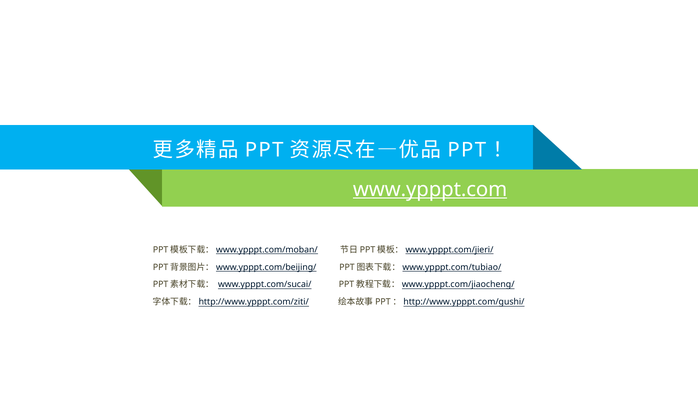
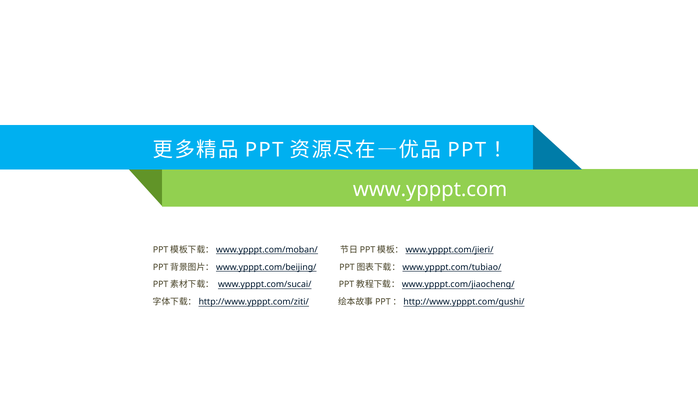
www.ypppt.com underline: present -> none (430, 189)
